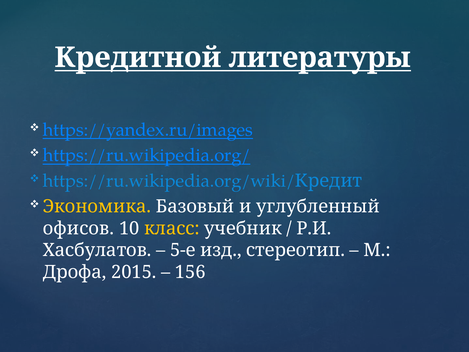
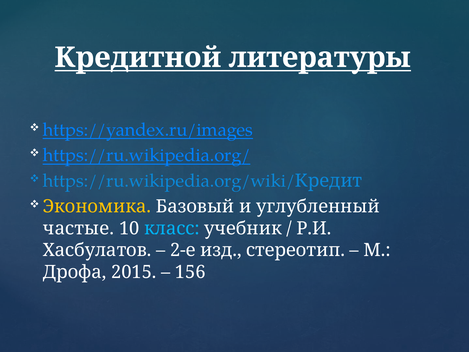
офисов: офисов -> частые (78, 228)
класс colour: yellow -> light blue (172, 228)
5-е: 5-е -> 2-е (183, 250)
